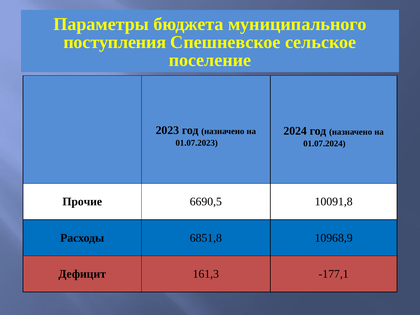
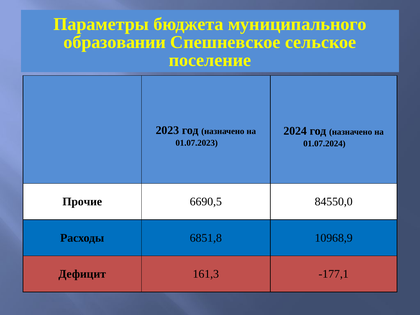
поступления: поступления -> образовании (115, 42)
10091,8: 10091,8 -> 84550,0 (334, 202)
